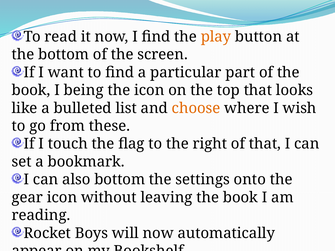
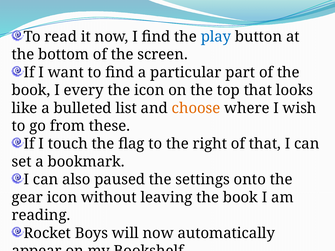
play colour: orange -> blue (216, 37)
being: being -> every (84, 90)
also bottom: bottom -> paused (120, 180)
